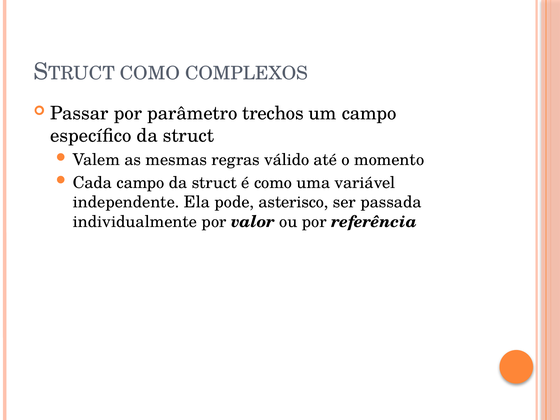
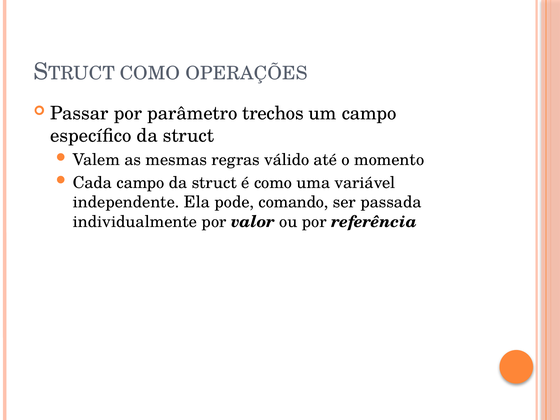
COMPLEXOS: COMPLEXOS -> OPERAÇÕES (246, 73)
asterisco: asterisco -> comando (294, 202)
